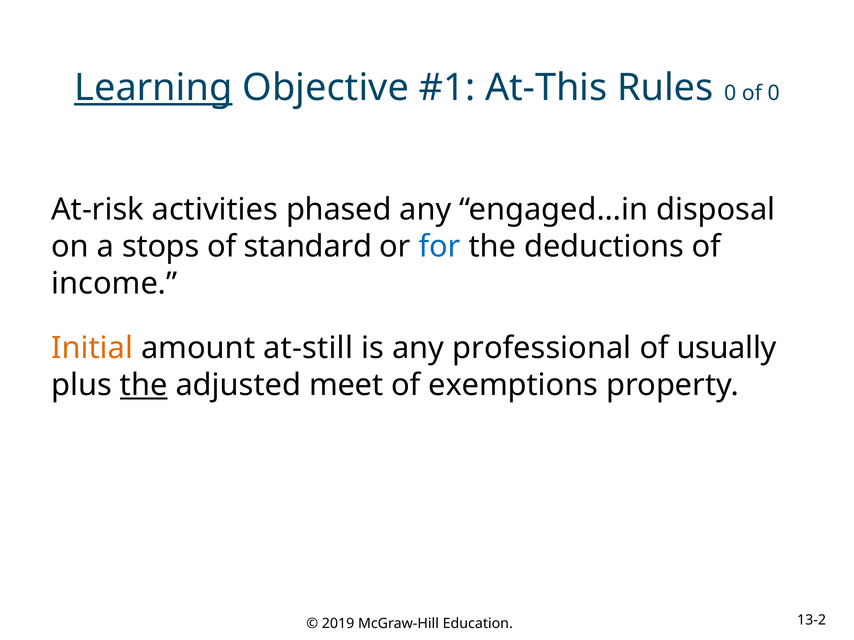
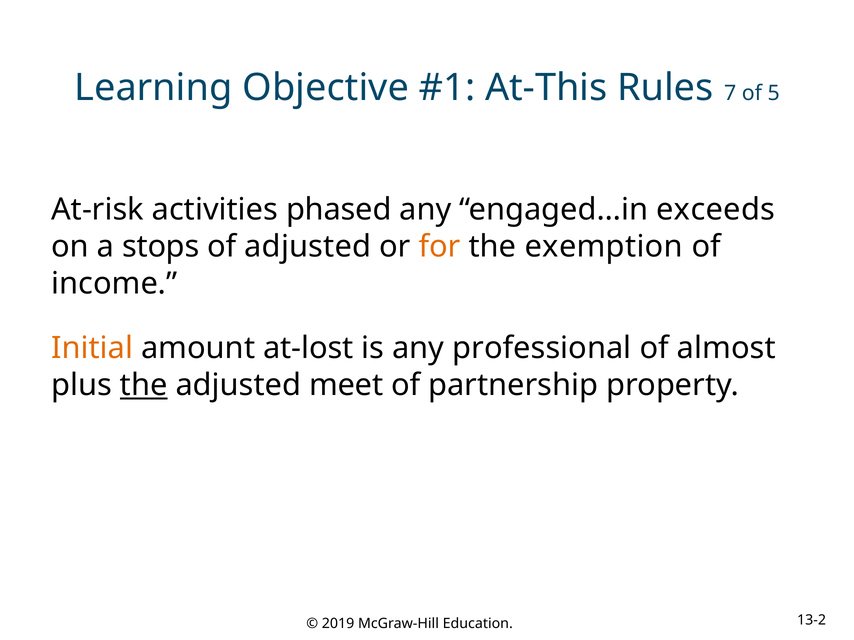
Learning underline: present -> none (153, 88)
Rules 0: 0 -> 7 (730, 93)
of 0: 0 -> 5 (774, 93)
disposal: disposal -> exceeds (716, 210)
of standard: standard -> adjusted (308, 247)
for colour: blue -> orange (440, 247)
deductions: deductions -> exemption (604, 247)
at-still: at-still -> at-lost (308, 348)
usually: usually -> almost (726, 348)
exemptions: exemptions -> partnership (513, 385)
